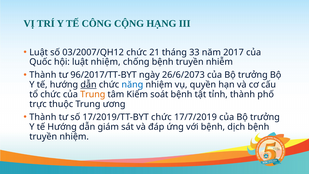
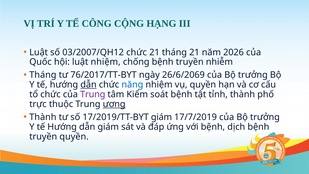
tháng 33: 33 -> 21 (194, 52)
2017: 2017 -> 2026 (234, 52)
Thành: Thành -> Tháng (43, 75)
96/2017/TT-BYT: 96/2017/TT-BYT -> 76/2017/TT-BYT (104, 75)
26/6/2073: 26/6/2073 -> 26/6/2069 (183, 75)
Trung colour: orange -> purple (93, 94)
ương underline: none -> present (114, 104)
17/2019/TT-BYT chức: chức -> giám (161, 117)
truyền nhiệm: nhiệm -> quyền (74, 136)
